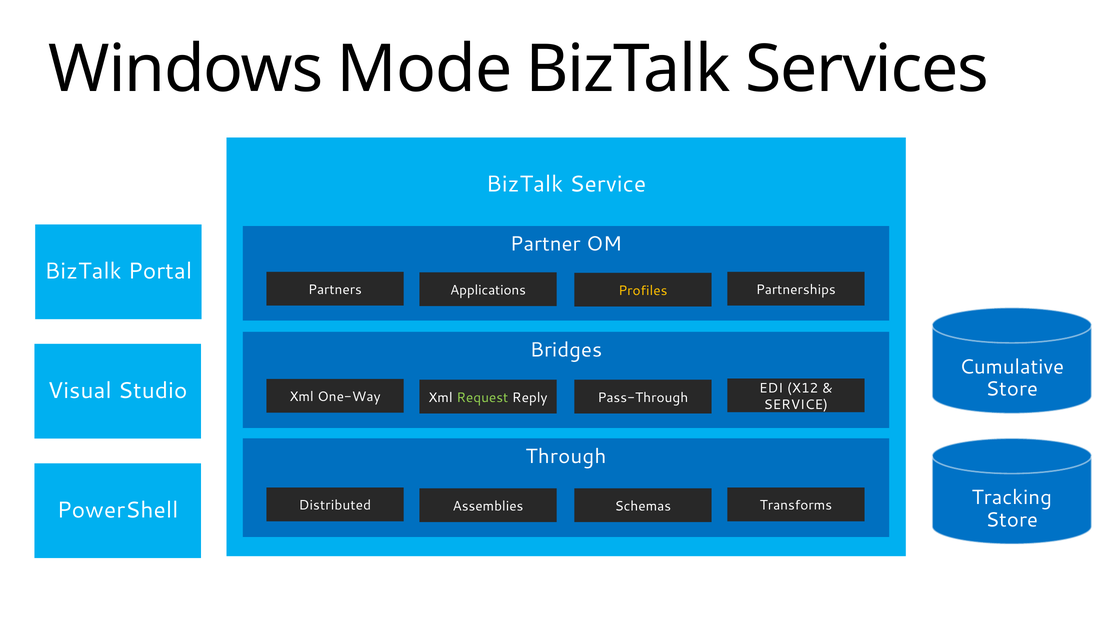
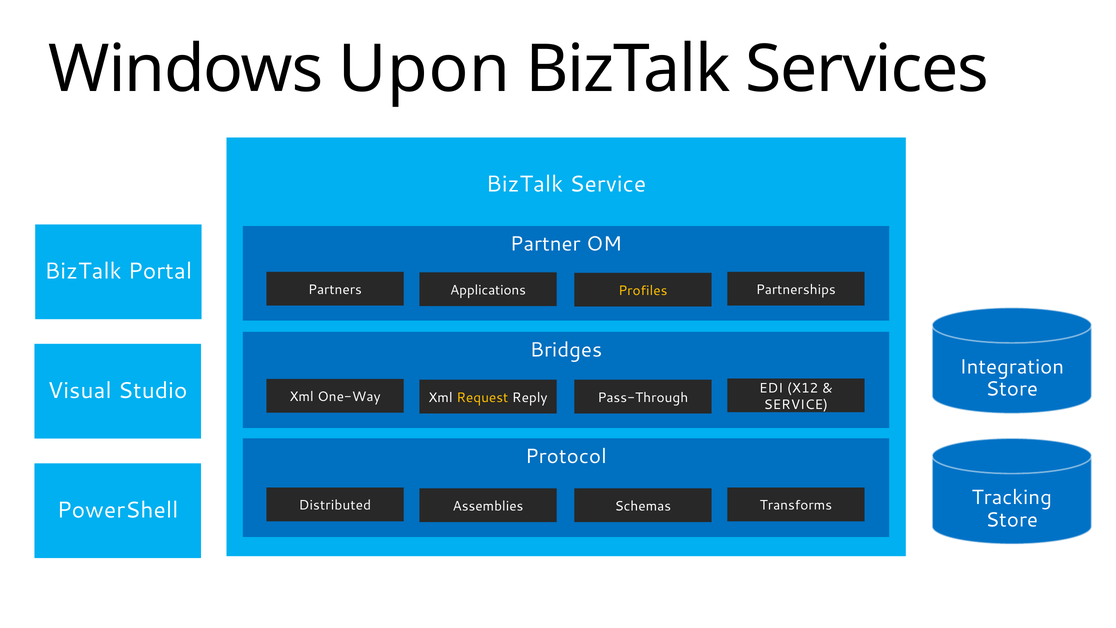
Mode: Mode -> Upon (424, 69)
Cumulative: Cumulative -> Integration (1012, 367)
Request colour: light green -> yellow (482, 397)
Through: Through -> Protocol (566, 456)
